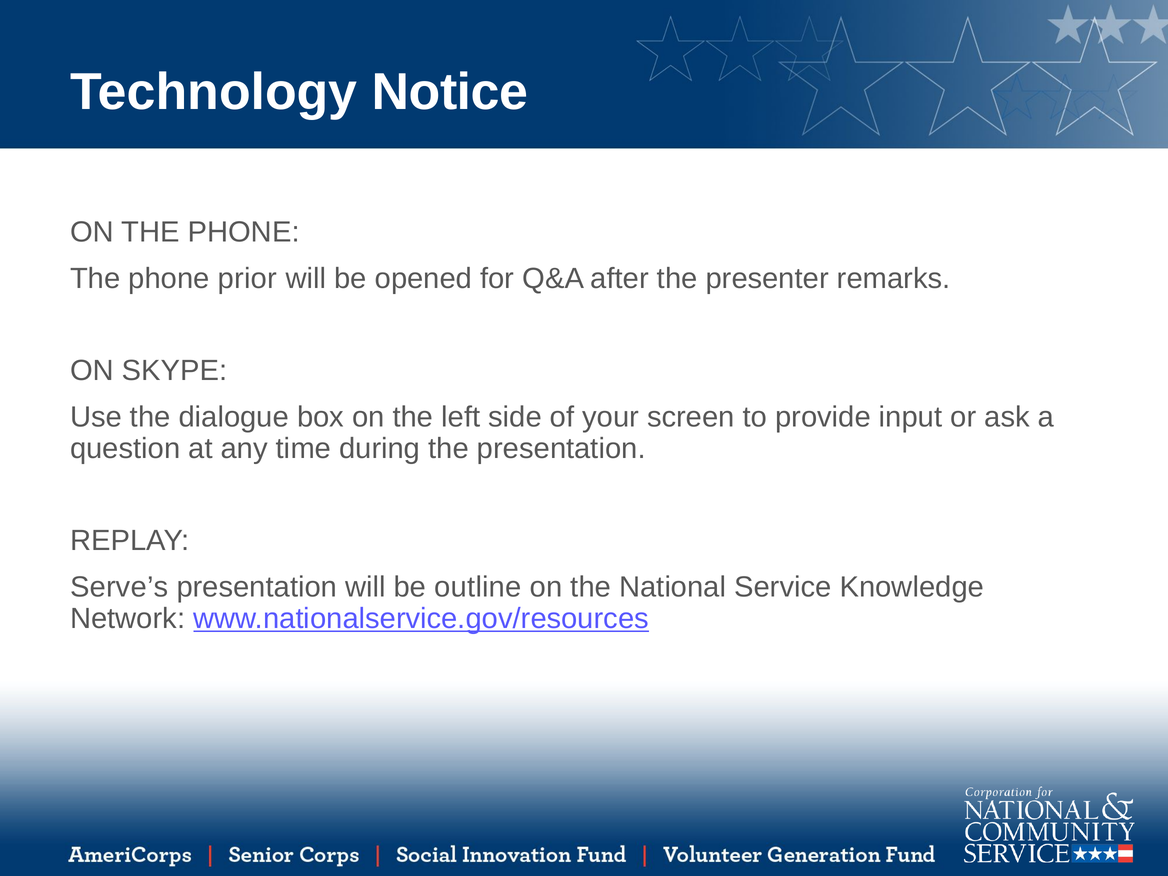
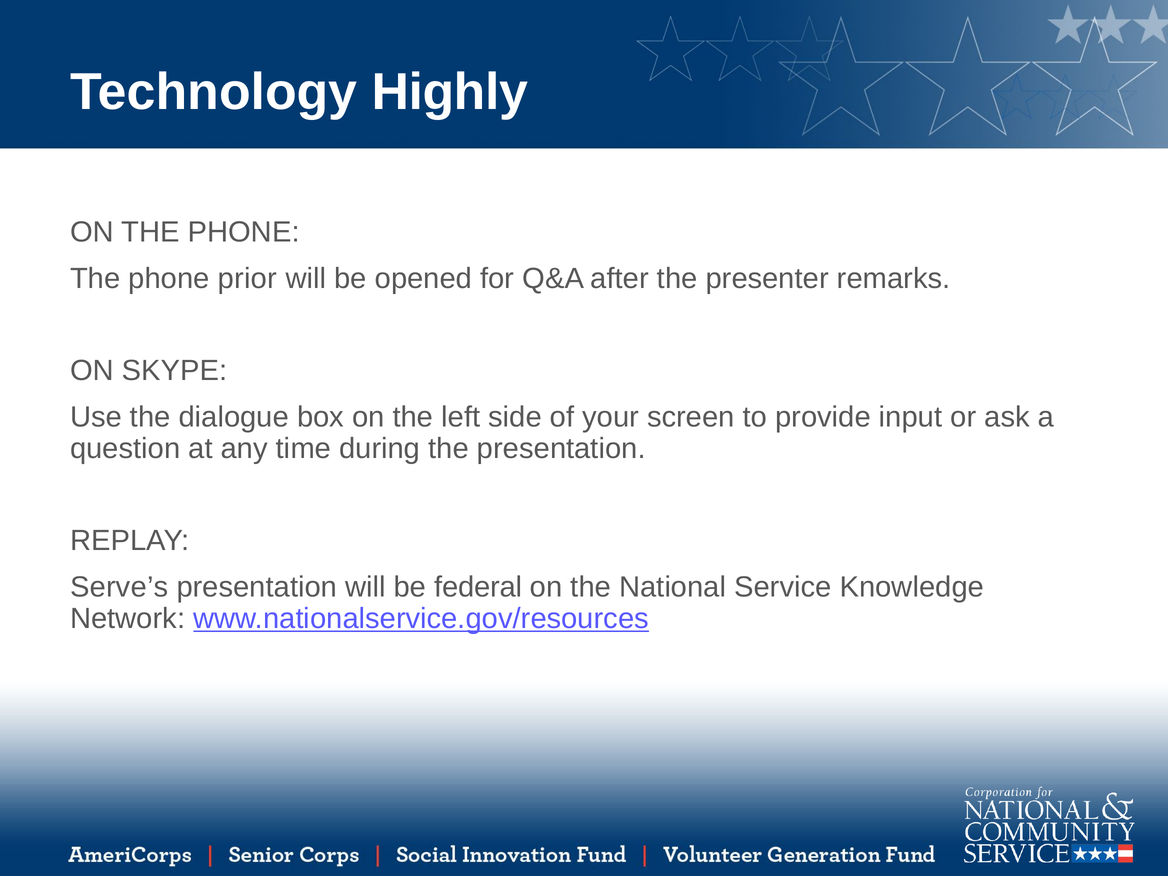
Notice: Notice -> Highly (450, 92)
outline: outline -> federal (478, 587)
